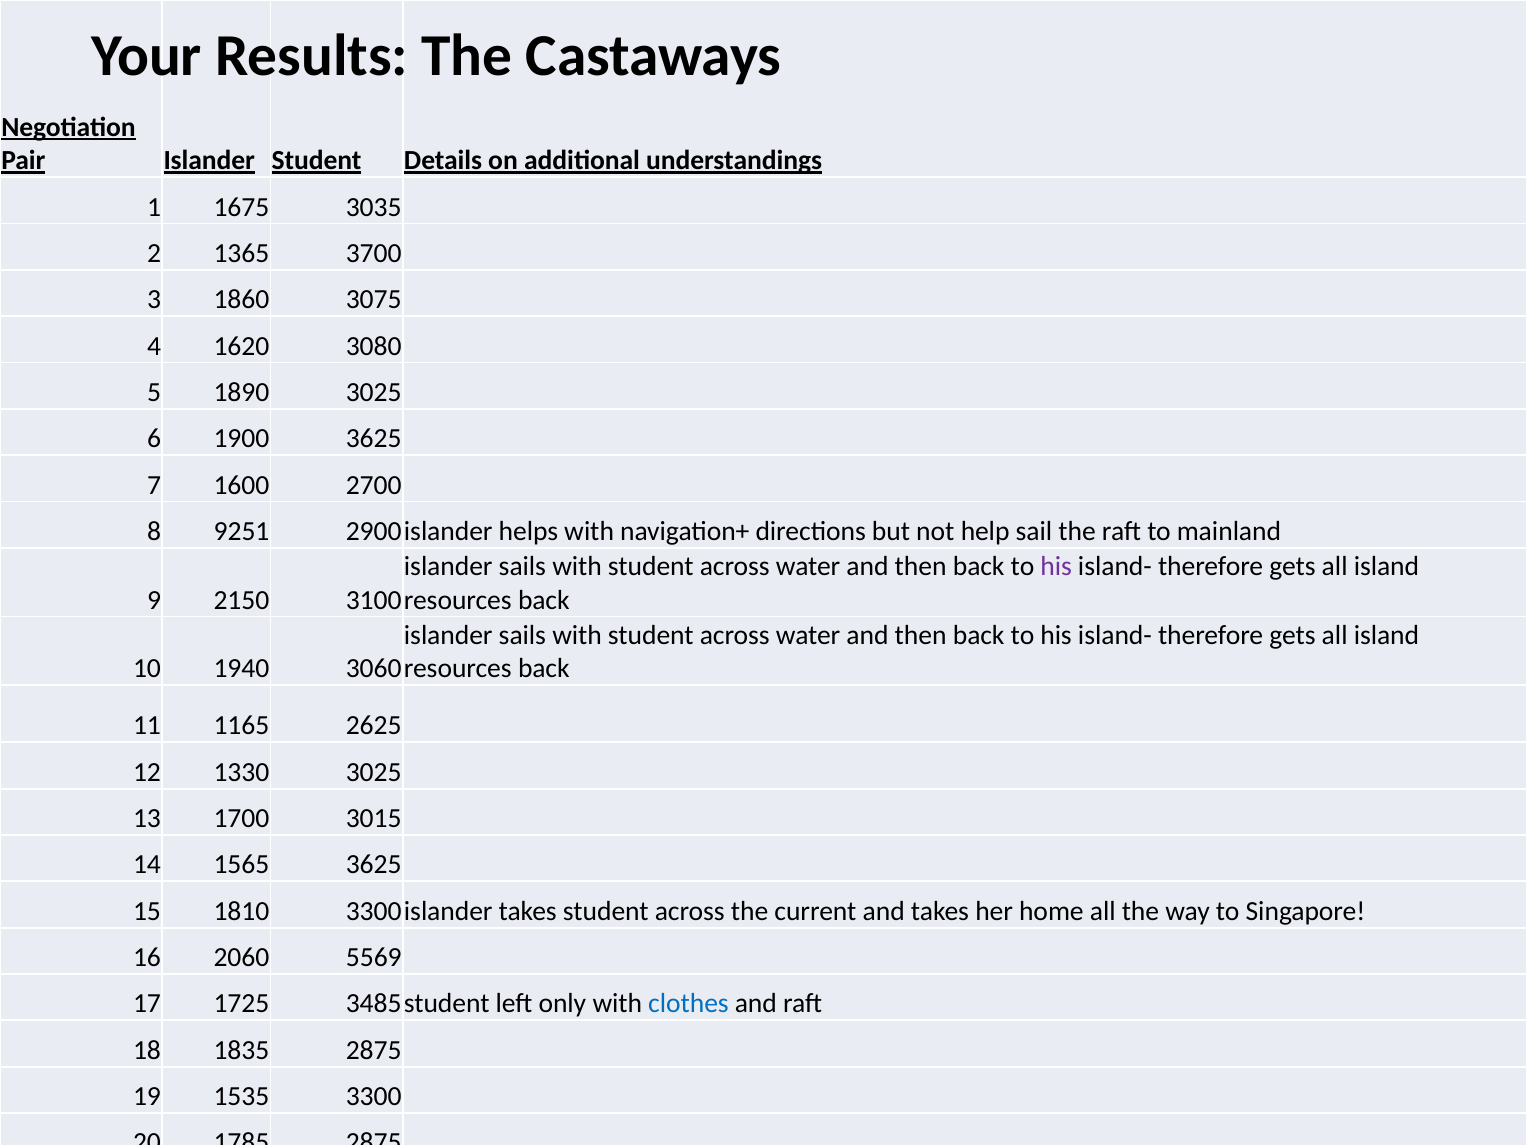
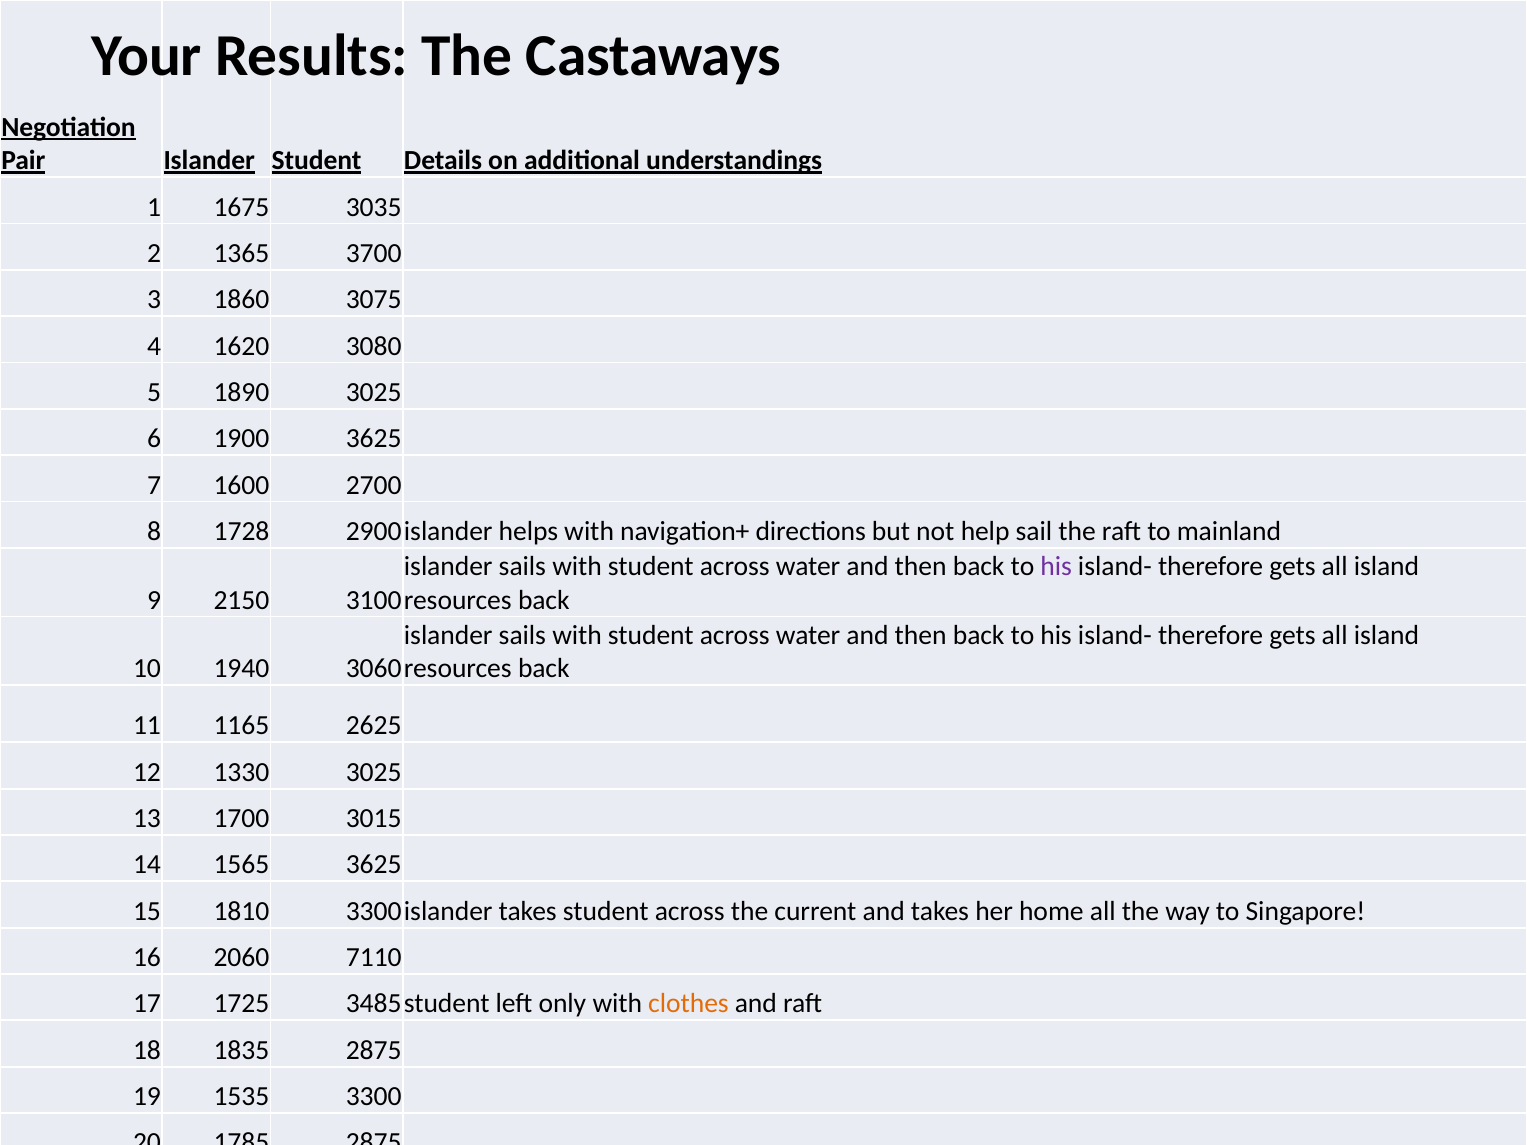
9251: 9251 -> 1728 (242, 532)
5569: 5569 -> 7110 (374, 958)
clothes colour: blue -> orange (688, 1004)
